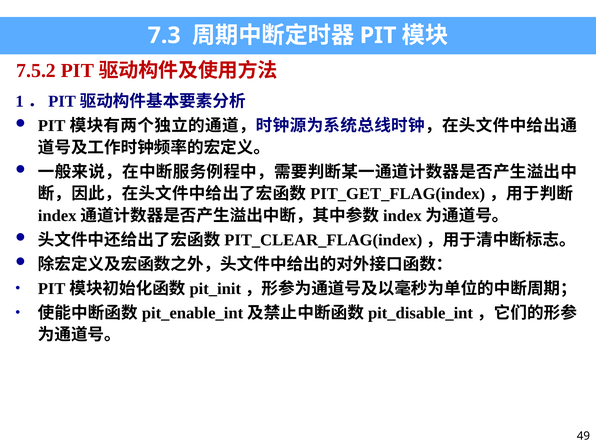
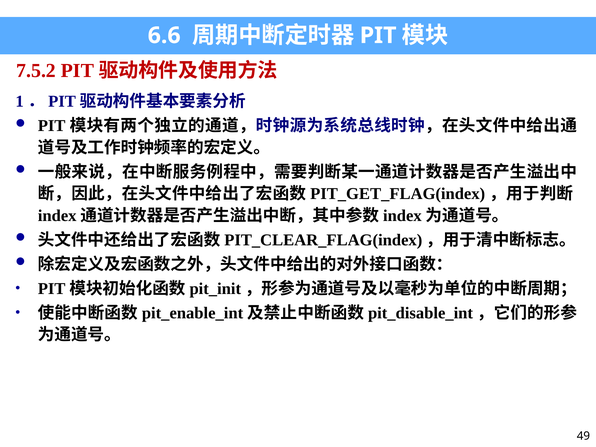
7.3: 7.3 -> 6.6 (164, 35)
